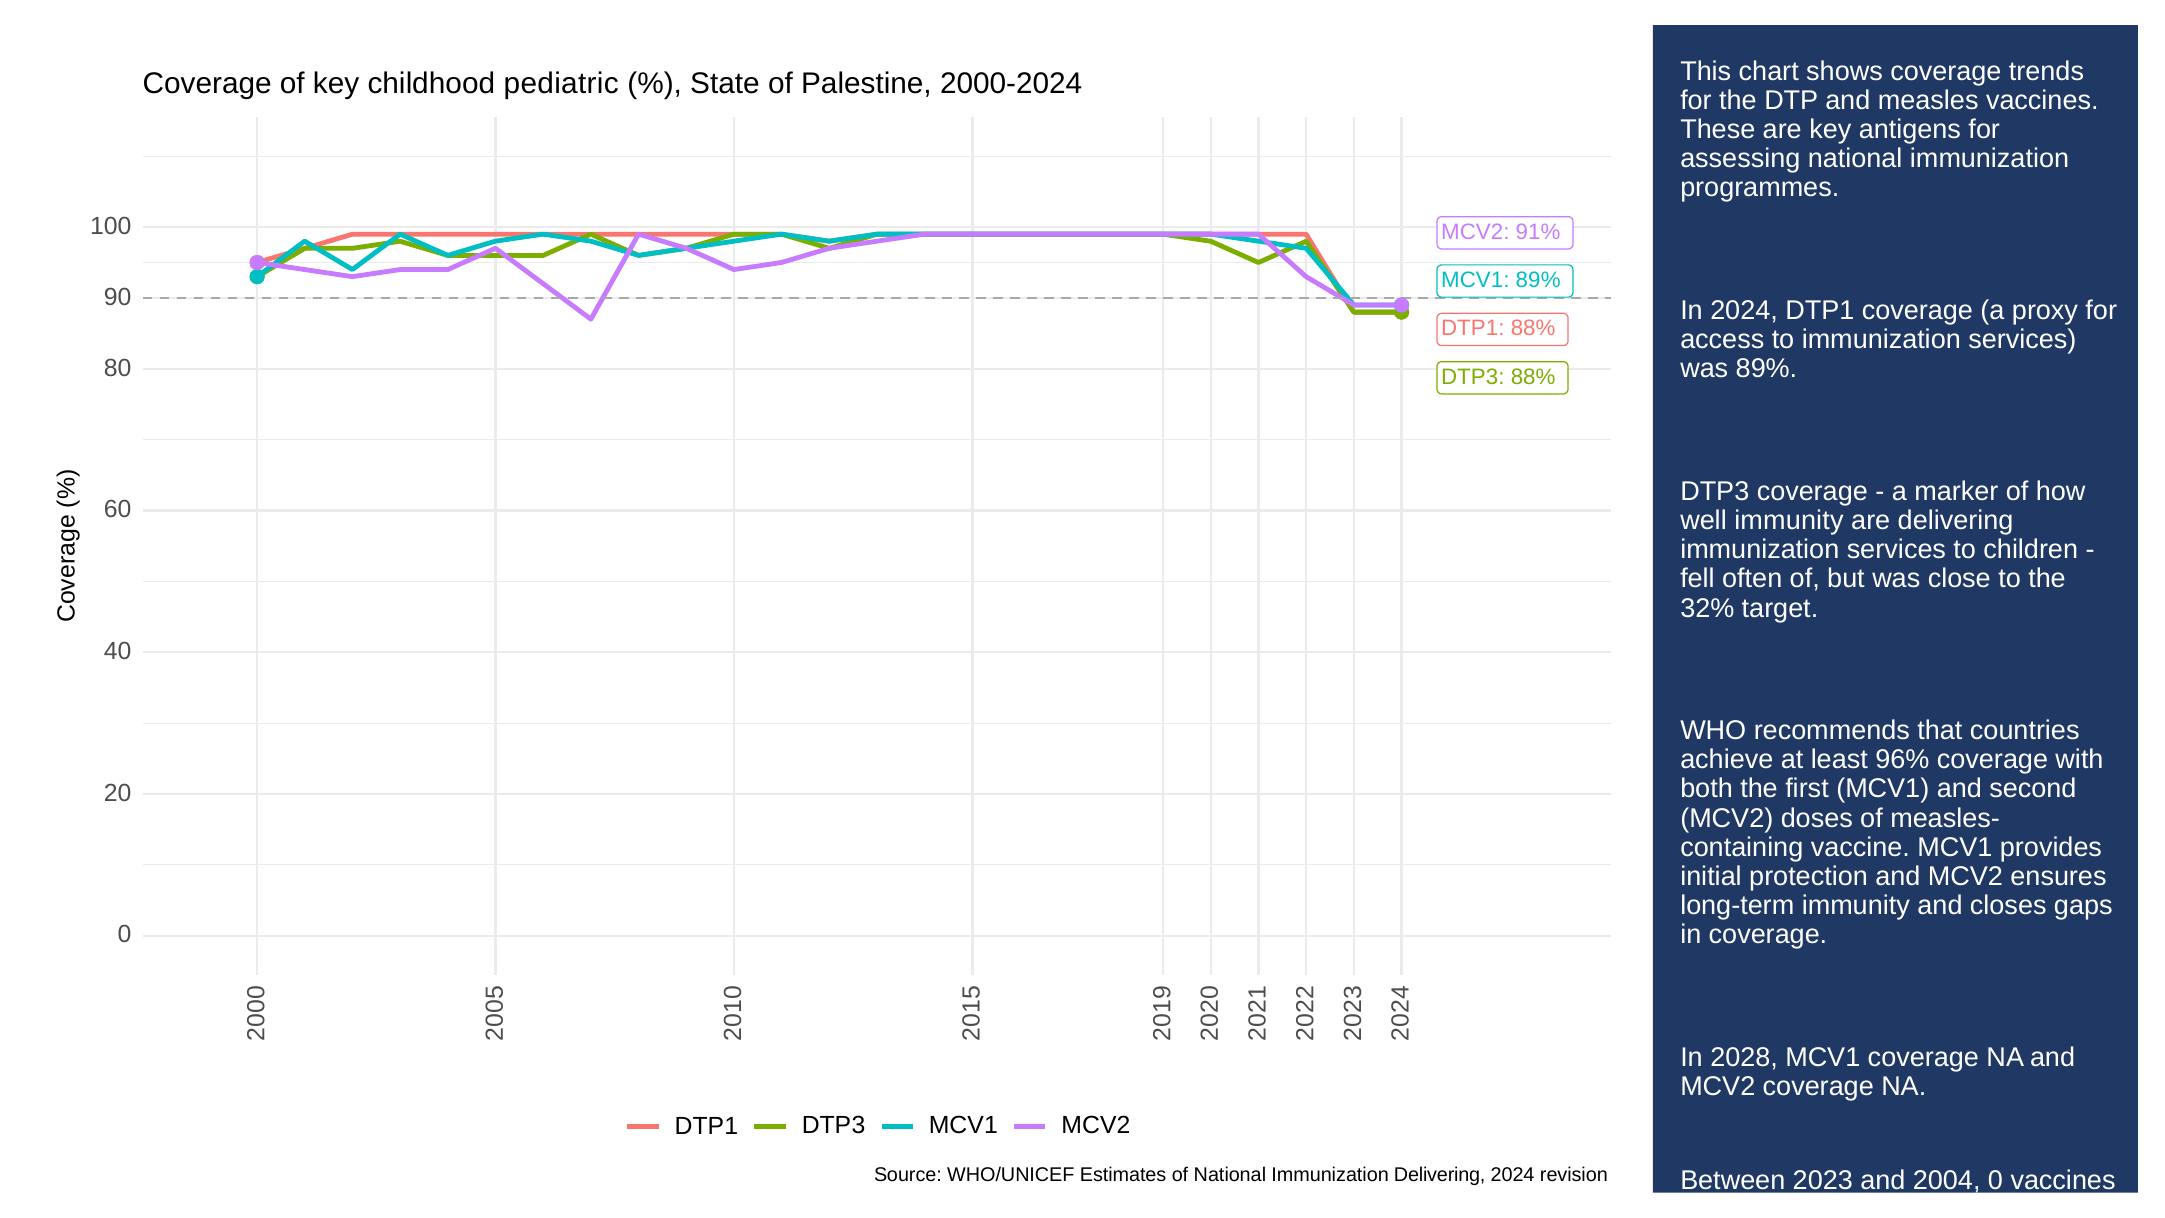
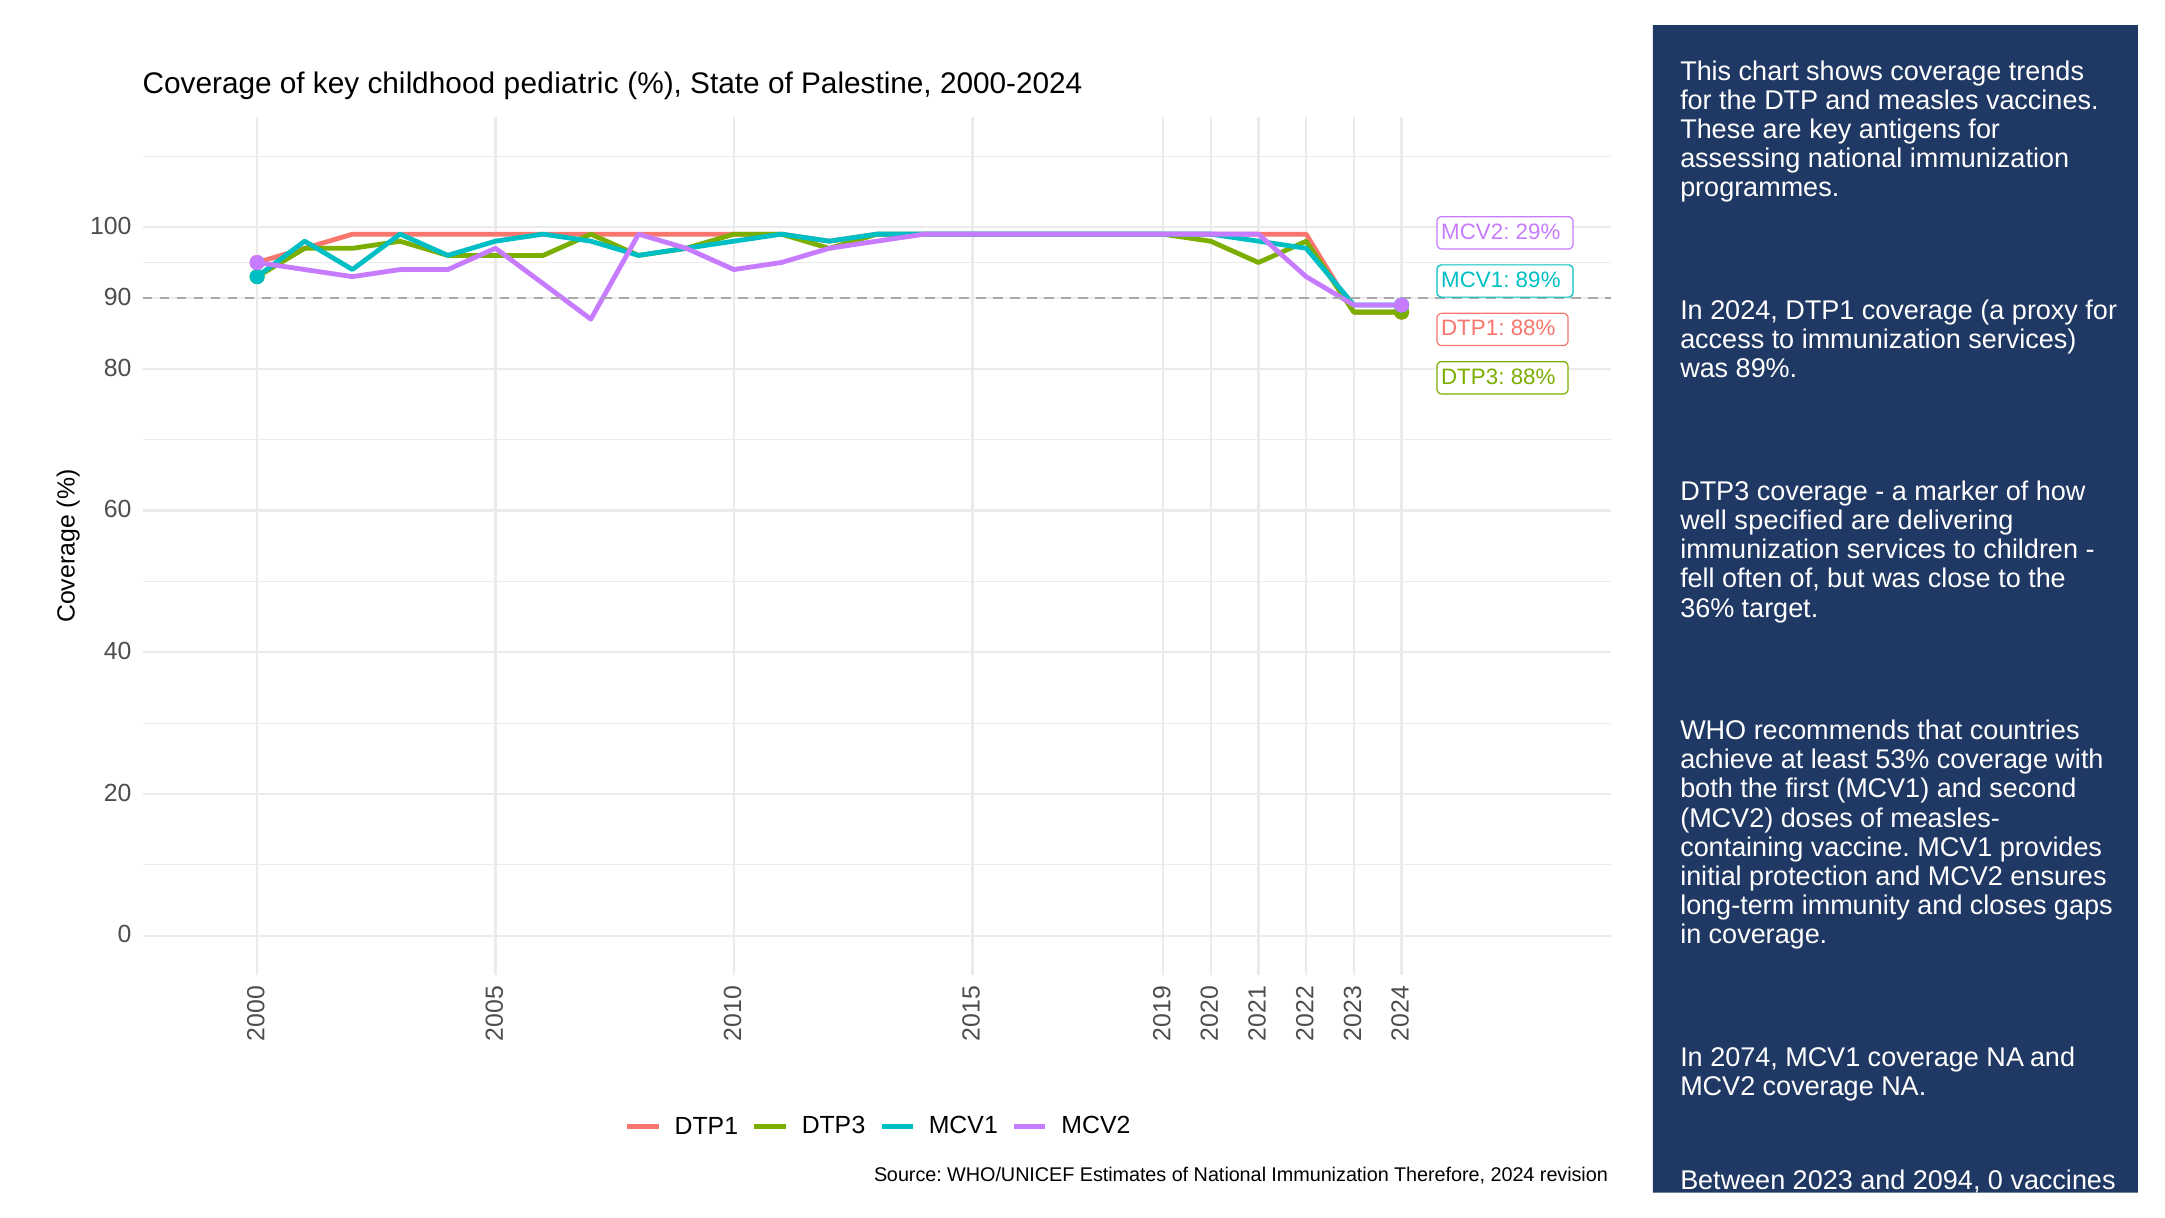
91%: 91% -> 29% (1538, 232)
well immunity: immunity -> specified (1789, 520)
32%: 32% -> 36% (1707, 608)
96%: 96% -> 53% (1902, 760)
2028: 2028 -> 2074 (1744, 1057)
Immunization Delivering: Delivering -> Therefore (1440, 1175)
2004: 2004 -> 2094 (1947, 1180)
